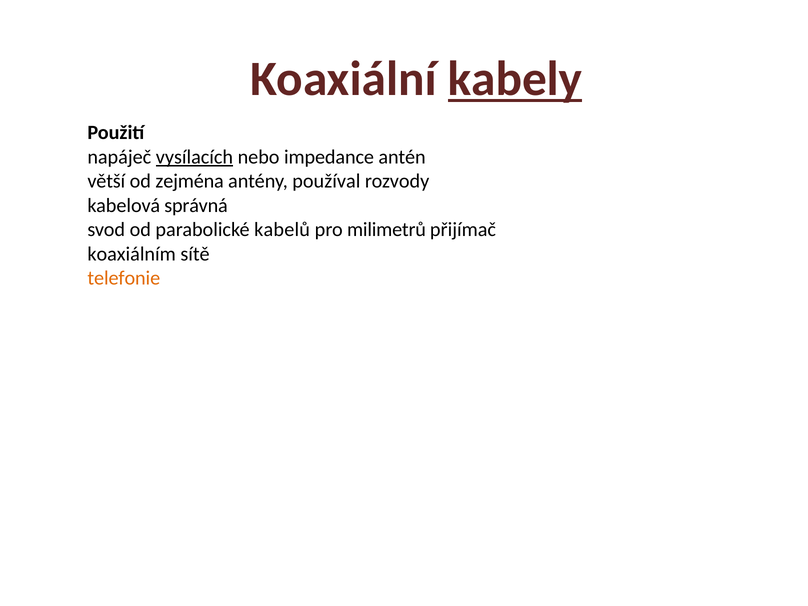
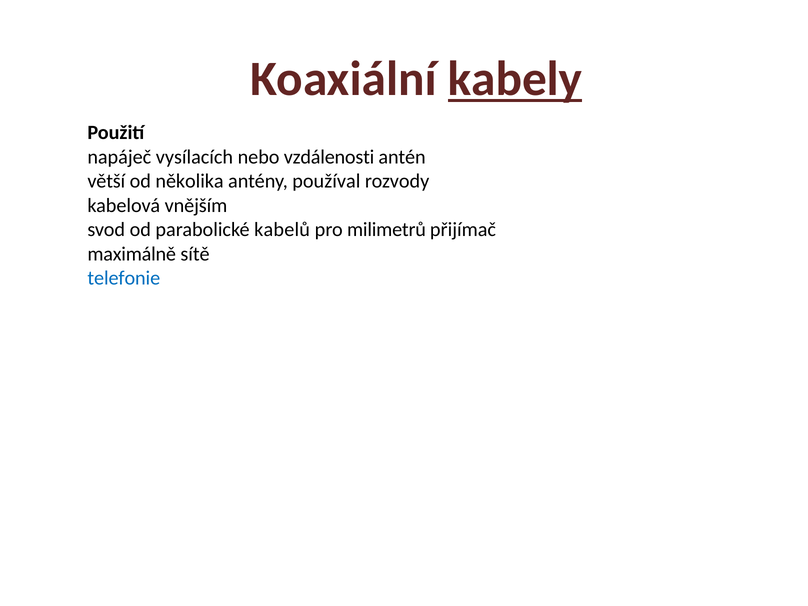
vysílacích underline: present -> none (194, 157)
impedance: impedance -> vzdálenosti (329, 157)
zejména: zejména -> několika (190, 181)
správná: správná -> vnějším (196, 206)
koaxiálním: koaxiálním -> maximálně (132, 254)
telefonie colour: orange -> blue (124, 278)
